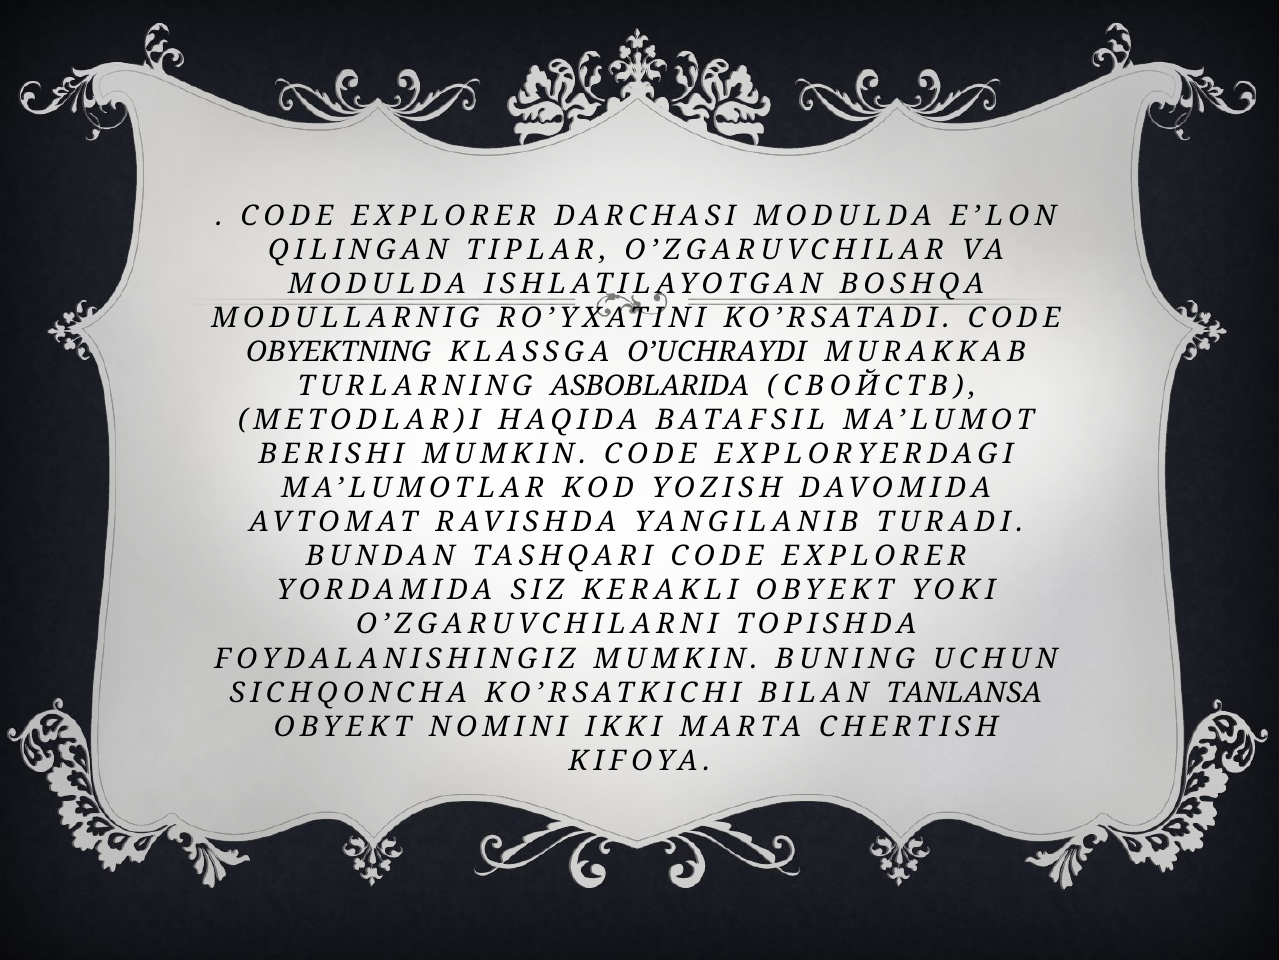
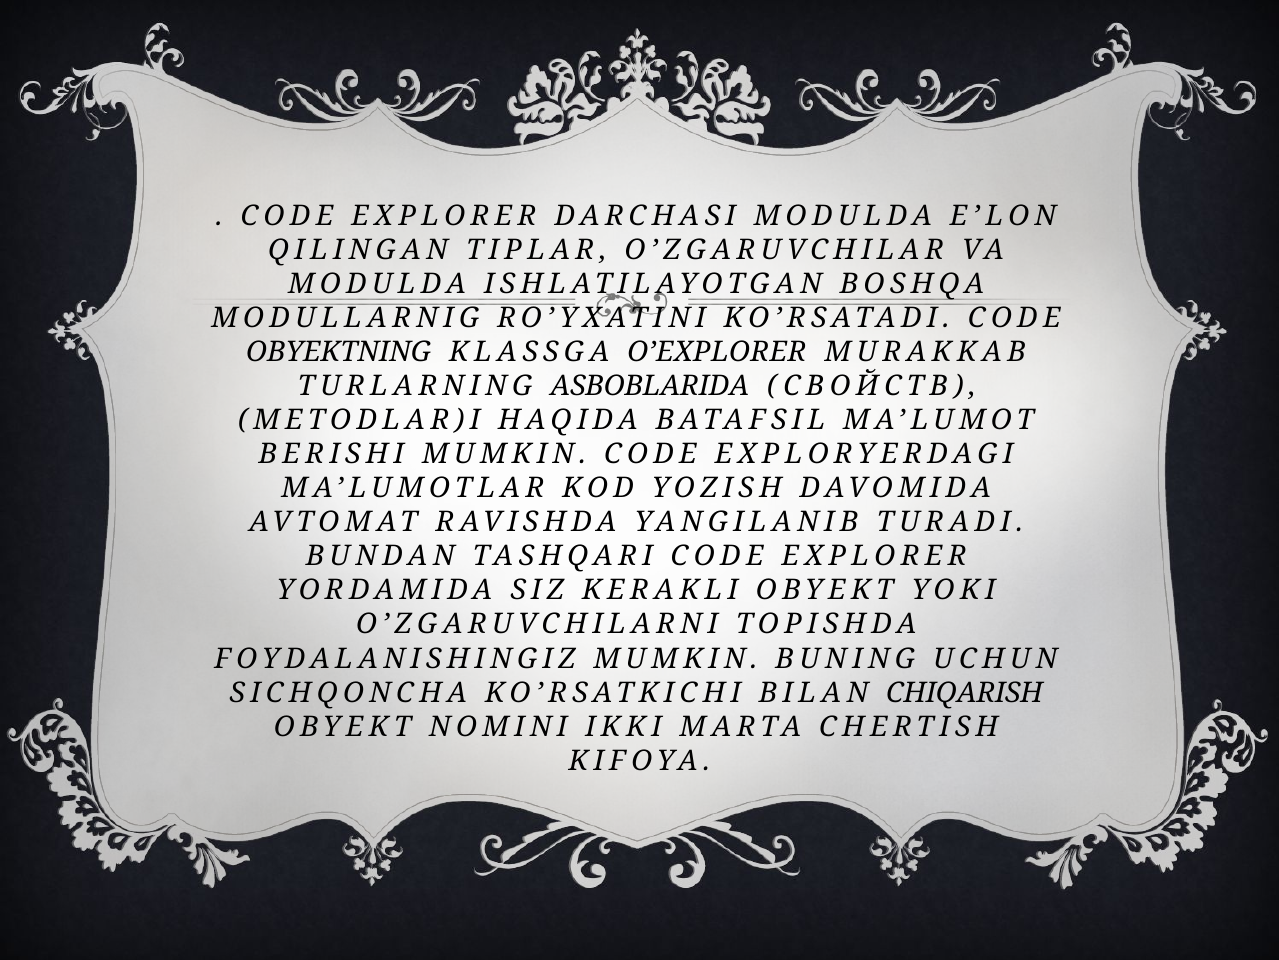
O’UCHRAYDI: O’UCHRAYDI -> O’EXPLORER (717, 352)
TANLANSA: TANLANSA -> CHIQARISH (965, 692)
